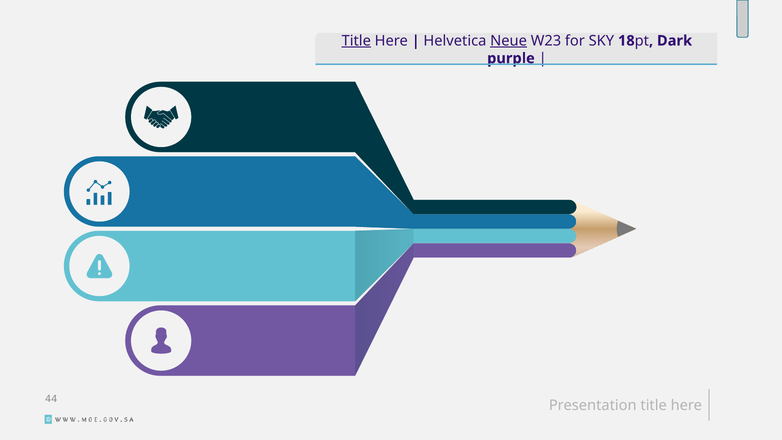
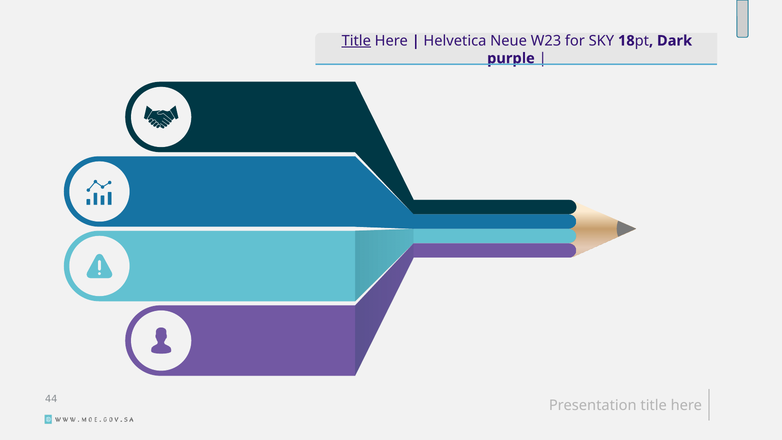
Neue underline: present -> none (509, 41)
